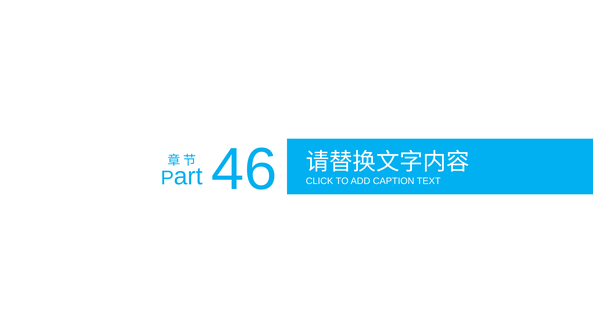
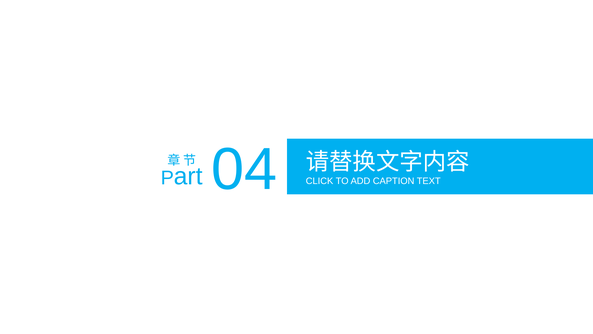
46: 46 -> 04 (244, 169)
